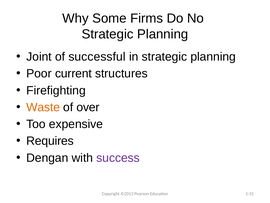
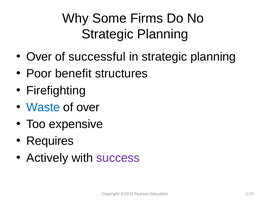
Joint: Joint -> Over (39, 57)
current: current -> benefit (73, 73)
Waste colour: orange -> blue (43, 107)
Dengan: Dengan -> Actively (47, 157)
